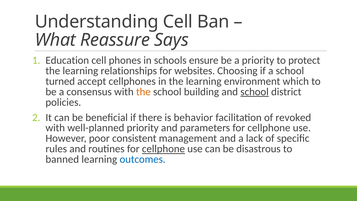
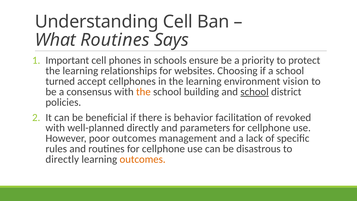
What Reassure: Reassure -> Routines (115, 40)
Education: Education -> Important (67, 60)
which: which -> vision (296, 81)
well-planned priority: priority -> directly (143, 128)
poor consistent: consistent -> outcomes (134, 138)
cellphone underline: present -> none (163, 149)
banned: banned -> directly (62, 159)
outcomes colour: blue -> orange (143, 159)
